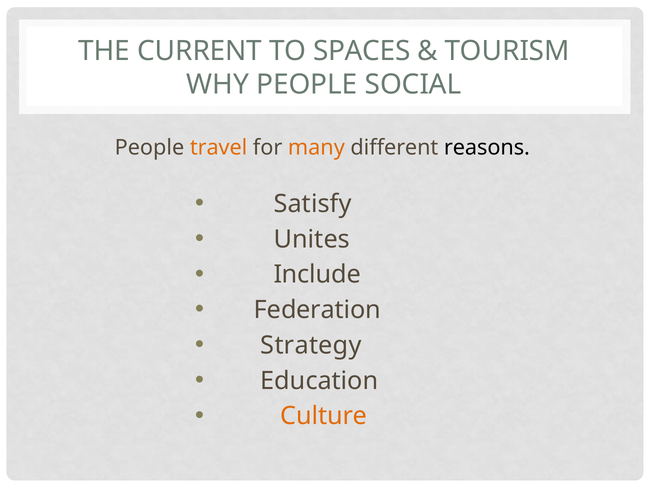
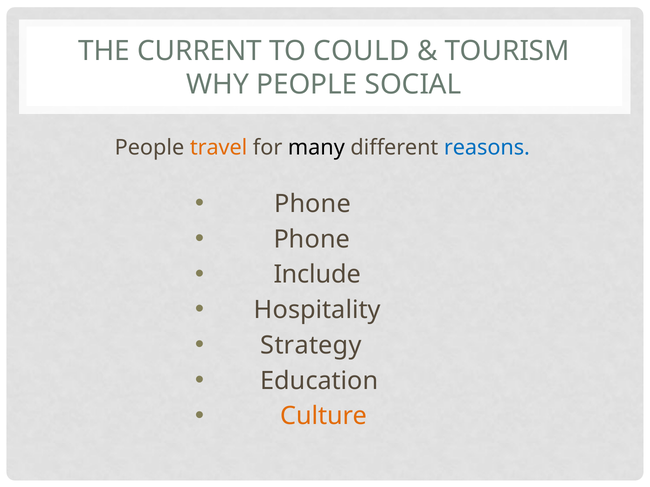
SPACES: SPACES -> COULD (361, 51)
many colour: orange -> black (316, 148)
reasons colour: black -> blue (487, 148)
Satisfy: Satisfy -> Phone (313, 204)
Unites: Unites -> Phone (312, 239)
Federation: Federation -> Hospitality (317, 310)
